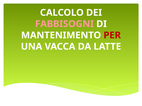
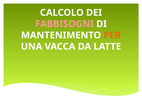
PER colour: red -> orange (112, 35)
